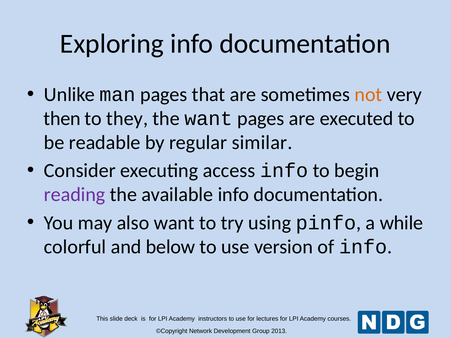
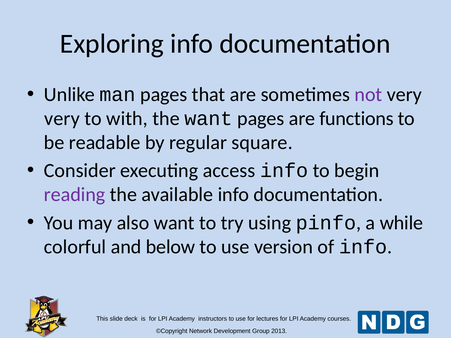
not colour: orange -> purple (368, 95)
then: then -> very (62, 119)
they: they -> with (127, 119)
executed: executed -> functions (357, 119)
similar: similar -> square (262, 143)
